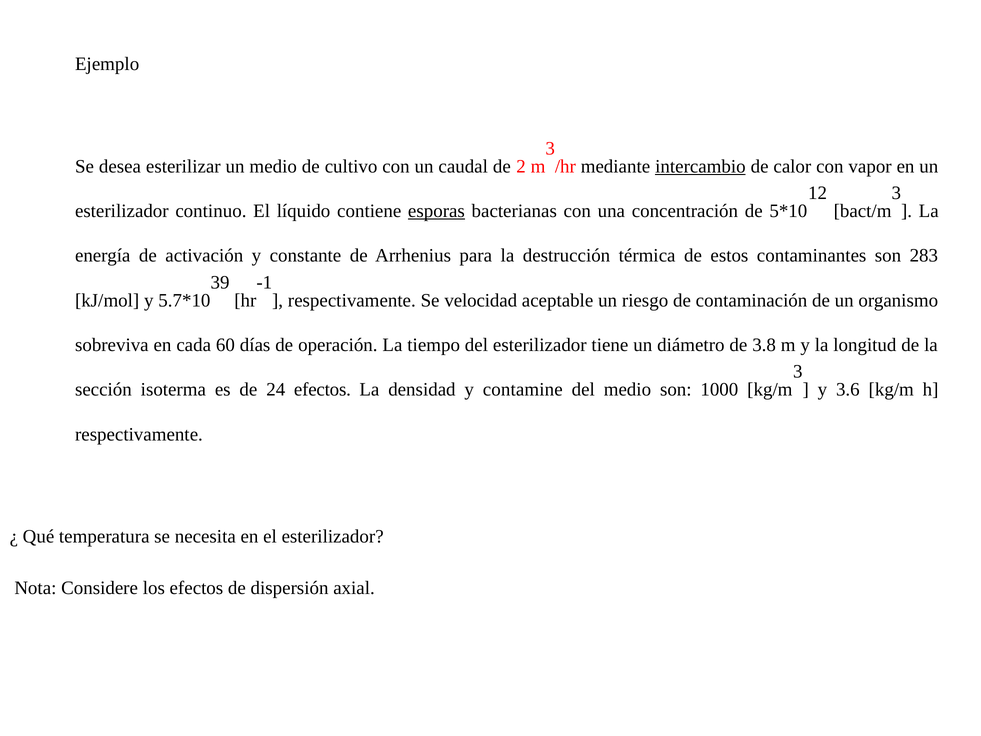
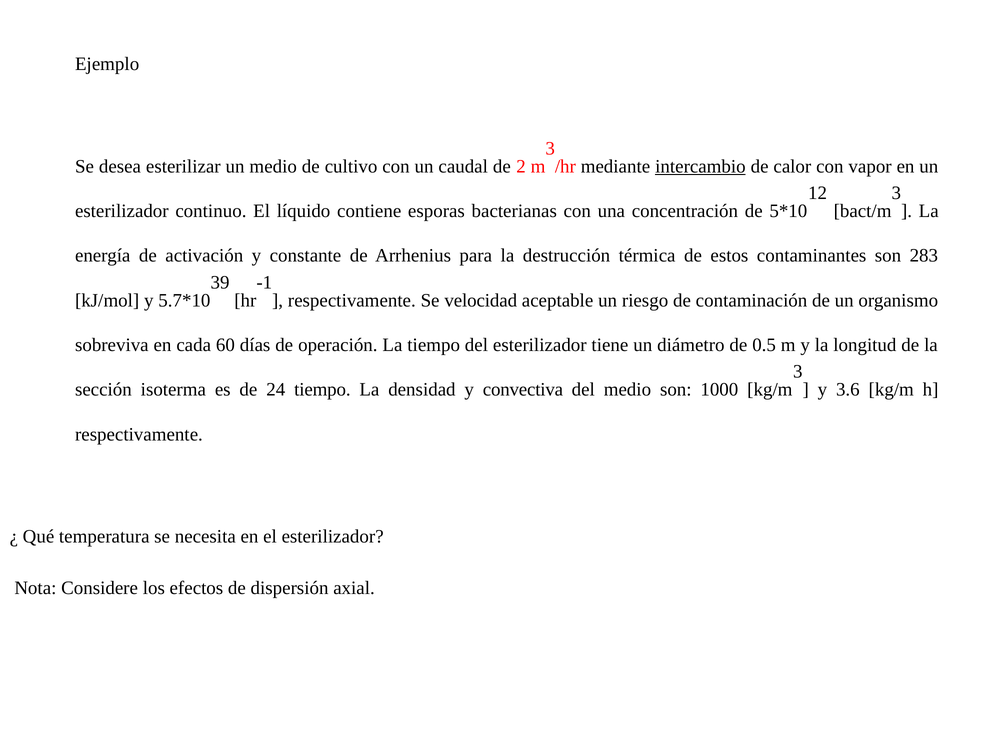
esporas underline: present -> none (436, 211)
3.8: 3.8 -> 0.5 (764, 345)
24 efectos: efectos -> tiempo (322, 390)
contamine: contamine -> convectiva (523, 390)
